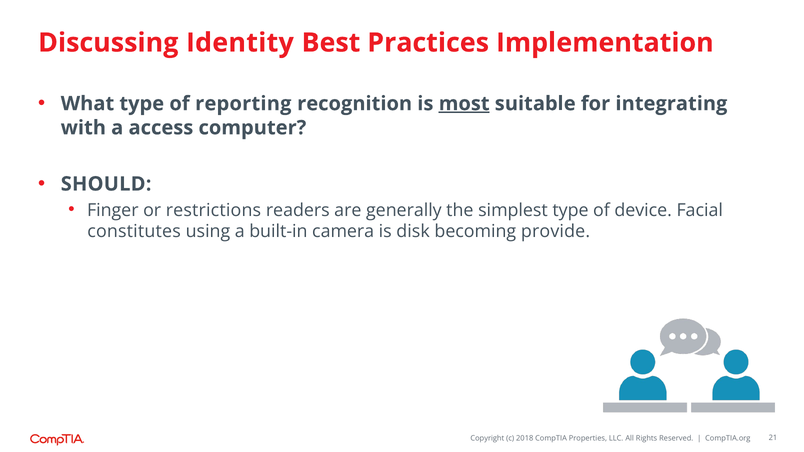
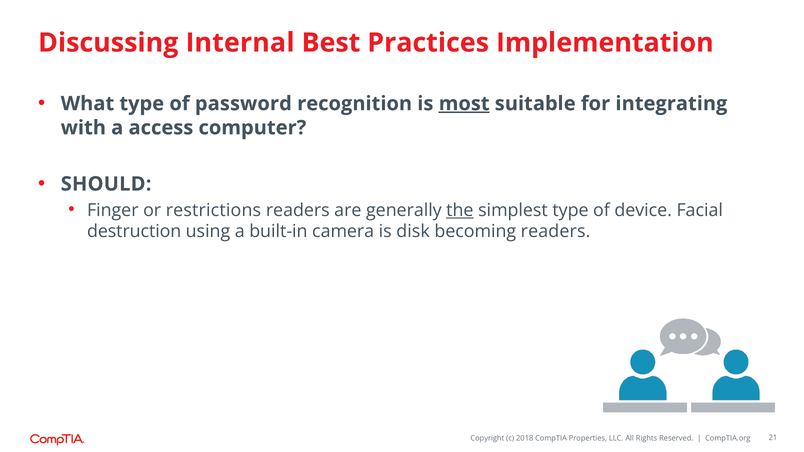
Identity: Identity -> Internal (240, 43)
reporting: reporting -> password (243, 104)
the underline: none -> present (460, 210)
constitutes: constitutes -> destruction (134, 232)
becoming provide: provide -> readers (556, 232)
